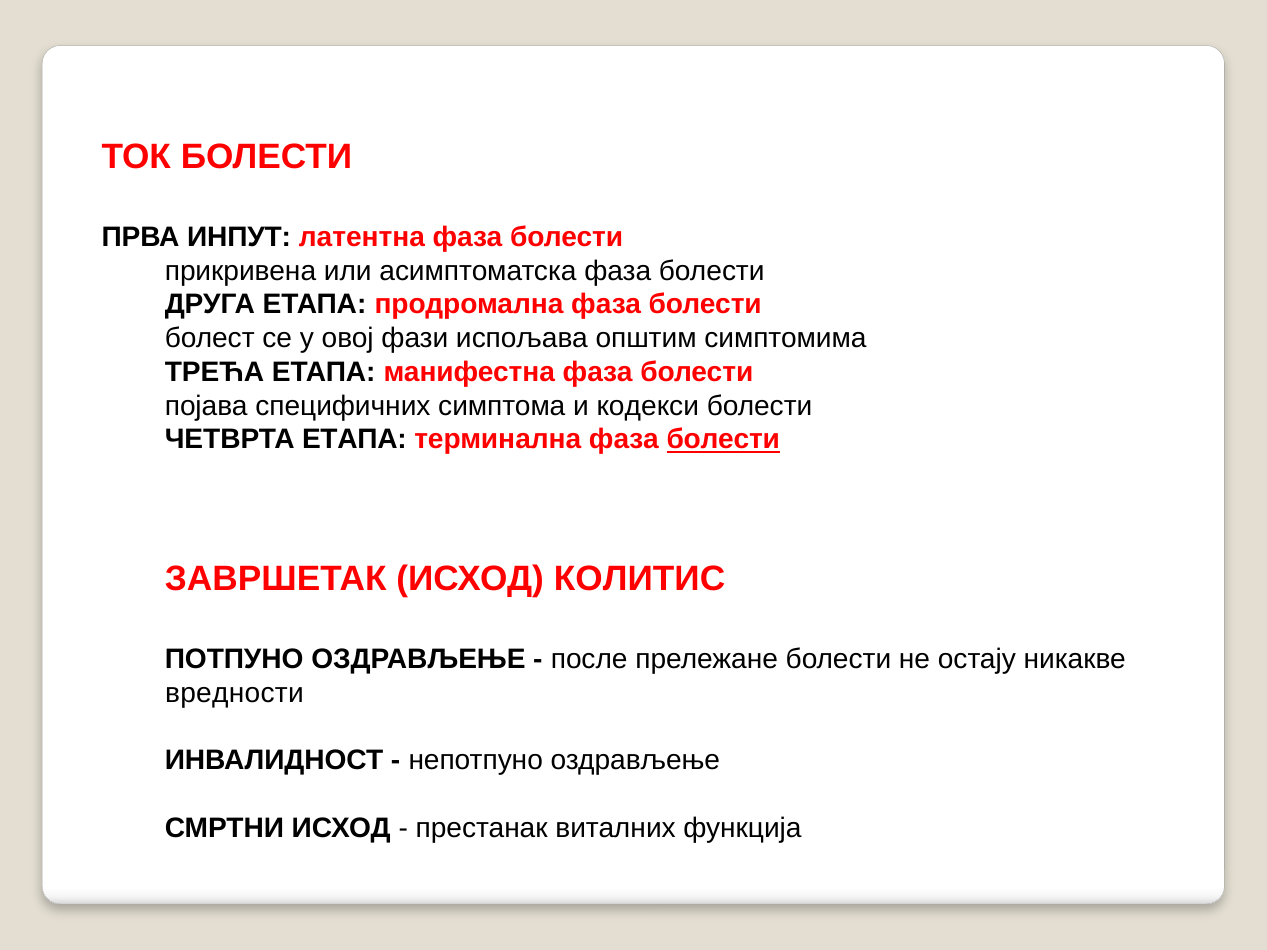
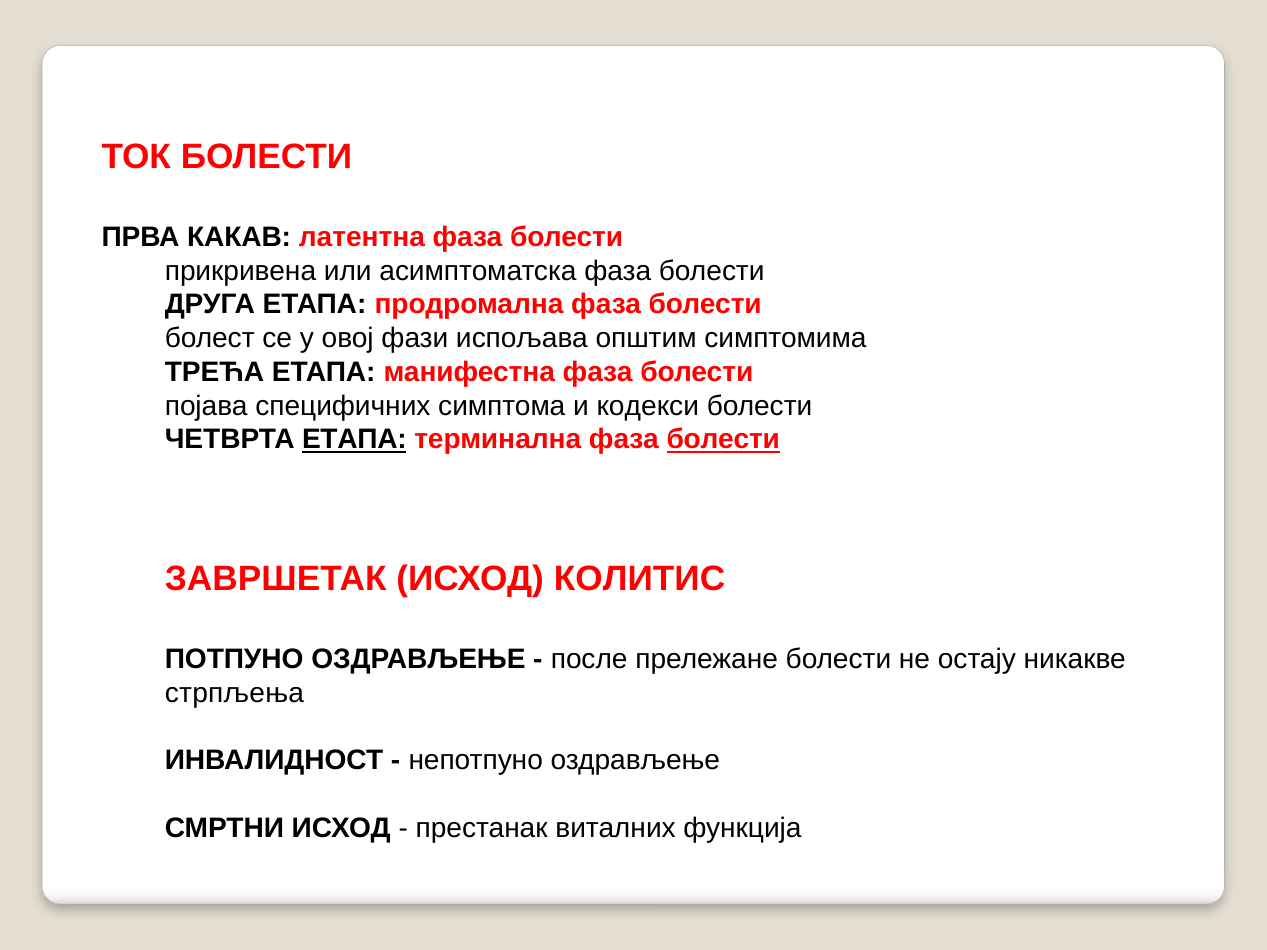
ИНПУТ: ИНПУТ -> КАКАВ (239, 237)
ЕТАПА underline: none -> present (354, 440)
вредности: вредности -> стрпљења (234, 693)
